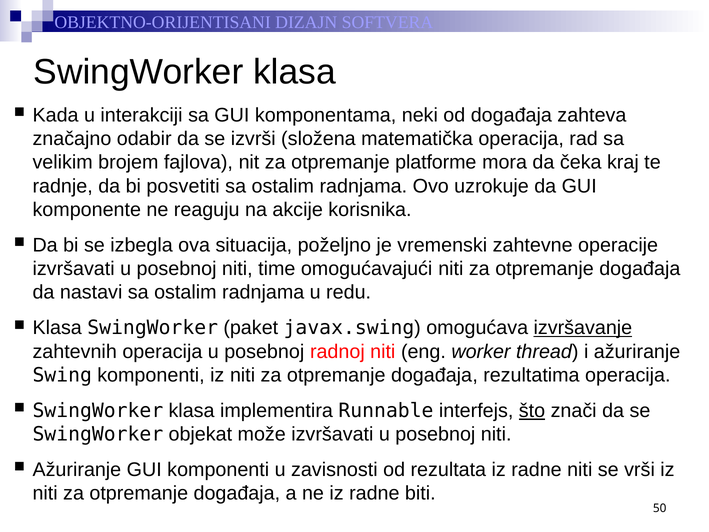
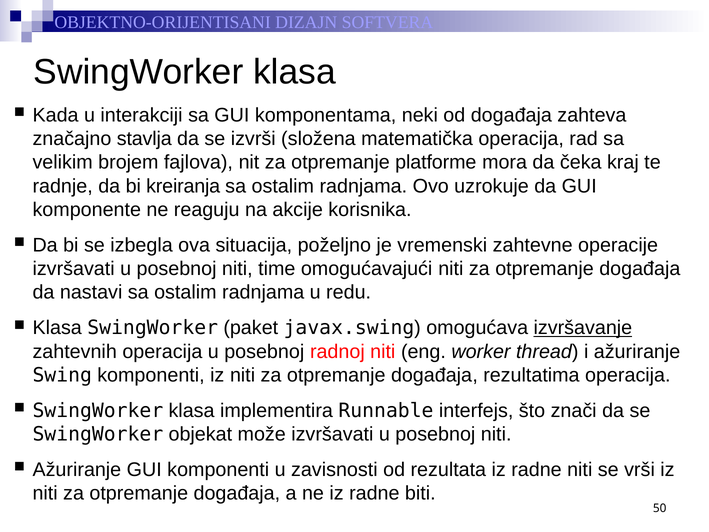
odabir: odabir -> stavlja (144, 139)
posvetiti: posvetiti -> kreiranja (183, 186)
što underline: present -> none (532, 410)
